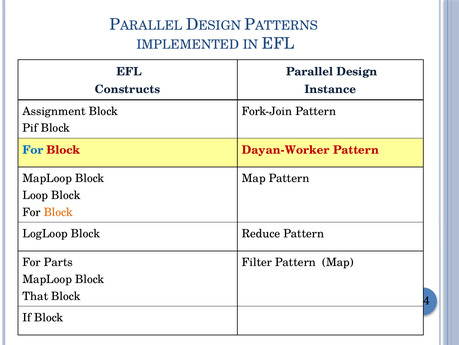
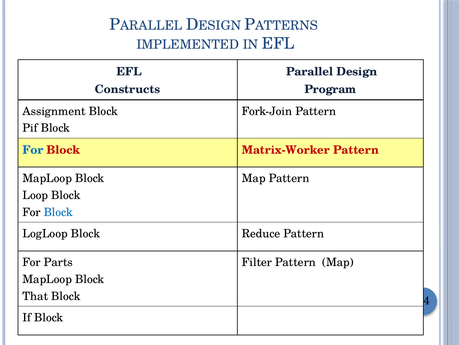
Instance: Instance -> Program (330, 89)
Dayan-Worker: Dayan-Worker -> Matrix-Worker (286, 150)
Block colour: orange -> blue (58, 212)
